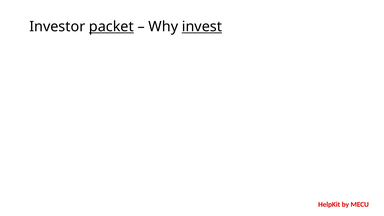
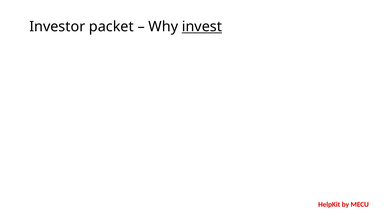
packet underline: present -> none (111, 27)
